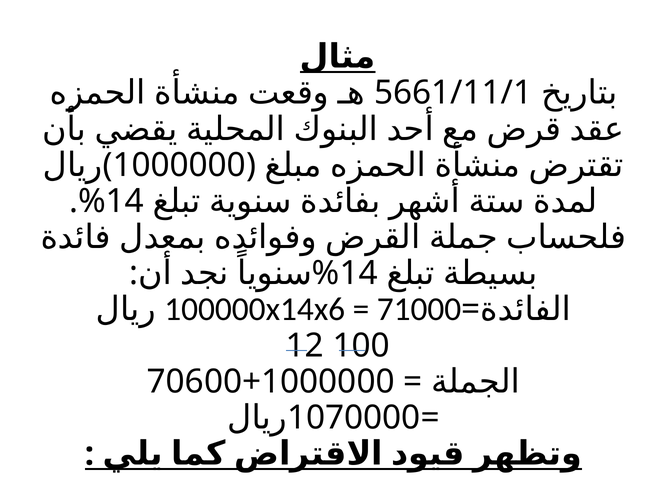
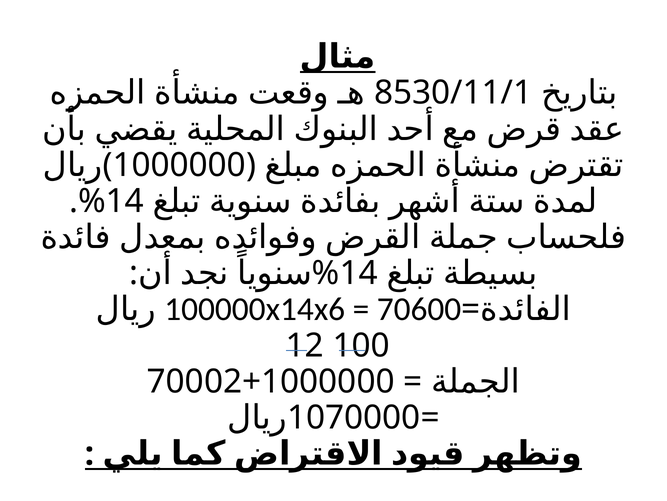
5661/11/1: 5661/11/1 -> 8530/11/1 (453, 93)
71000: 71000 -> 70600 (419, 309)
70600: 70600 -> 70002 (195, 381)
